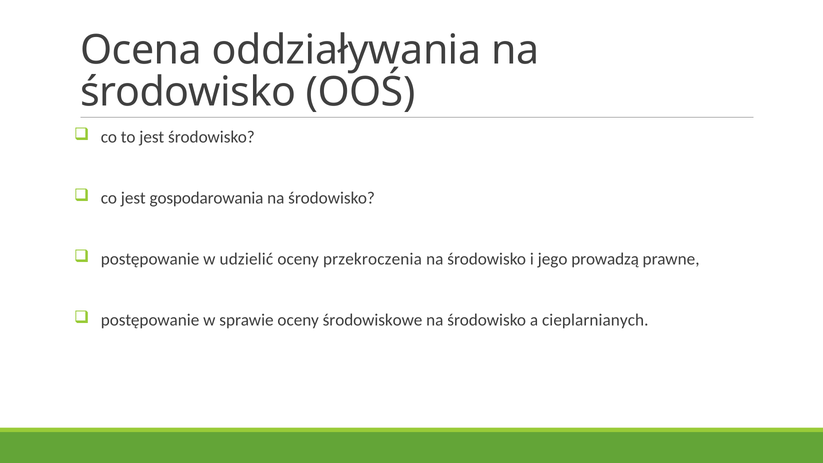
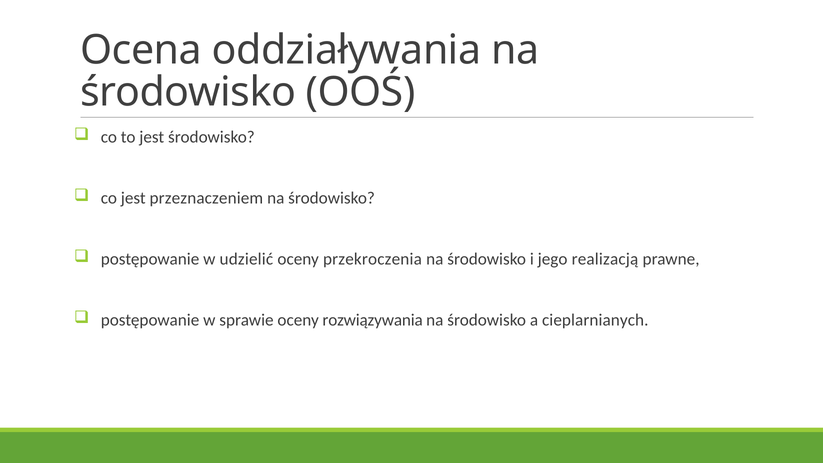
gospodarowania: gospodarowania -> przeznaczeniem (206, 198)
prowadzą: prowadzą -> realizacją (605, 259)
środowiskowe: środowiskowe -> rozwiązywania (373, 320)
